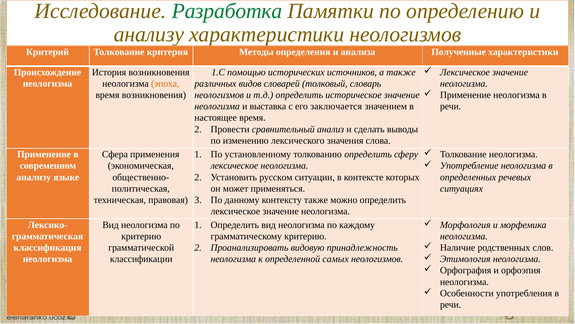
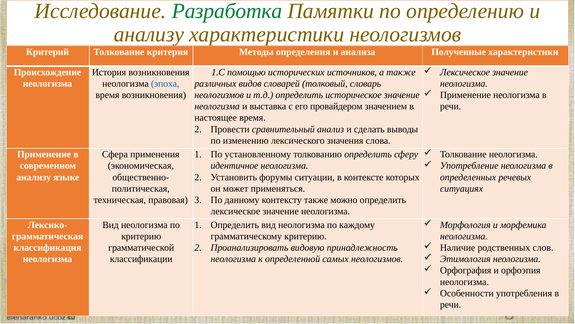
эпоха colour: orange -> blue (165, 83)
заключается: заключается -> провайдером (336, 106)
лексическое: лексическое -> идентичное (234, 166)
русском: русском -> форумы (276, 177)
